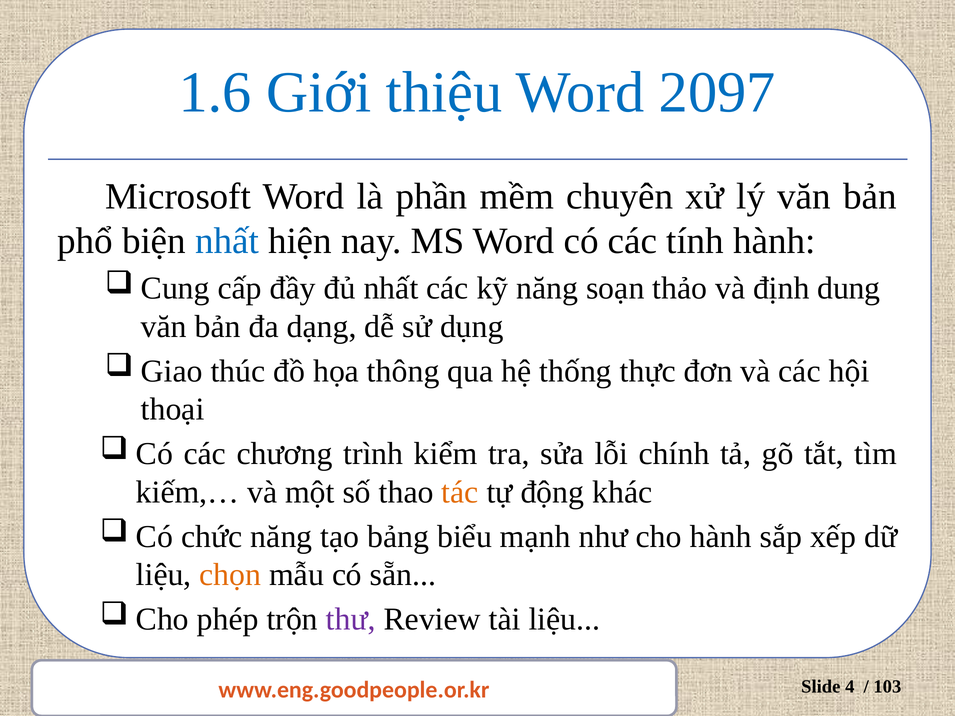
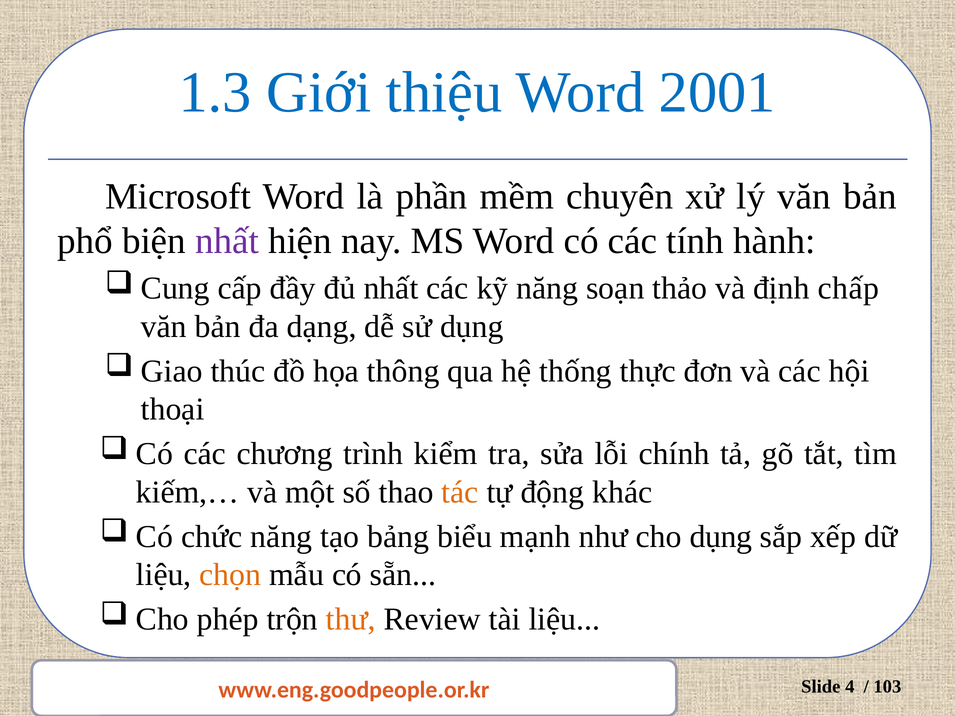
1.6: 1.6 -> 1.3 (215, 92)
2097: 2097 -> 2001 (717, 92)
nhất colour: blue -> purple (227, 241)
dung: dung -> chấp (848, 289)
cho hành: hành -> dụng (721, 537)
thư colour: purple -> orange (351, 620)
